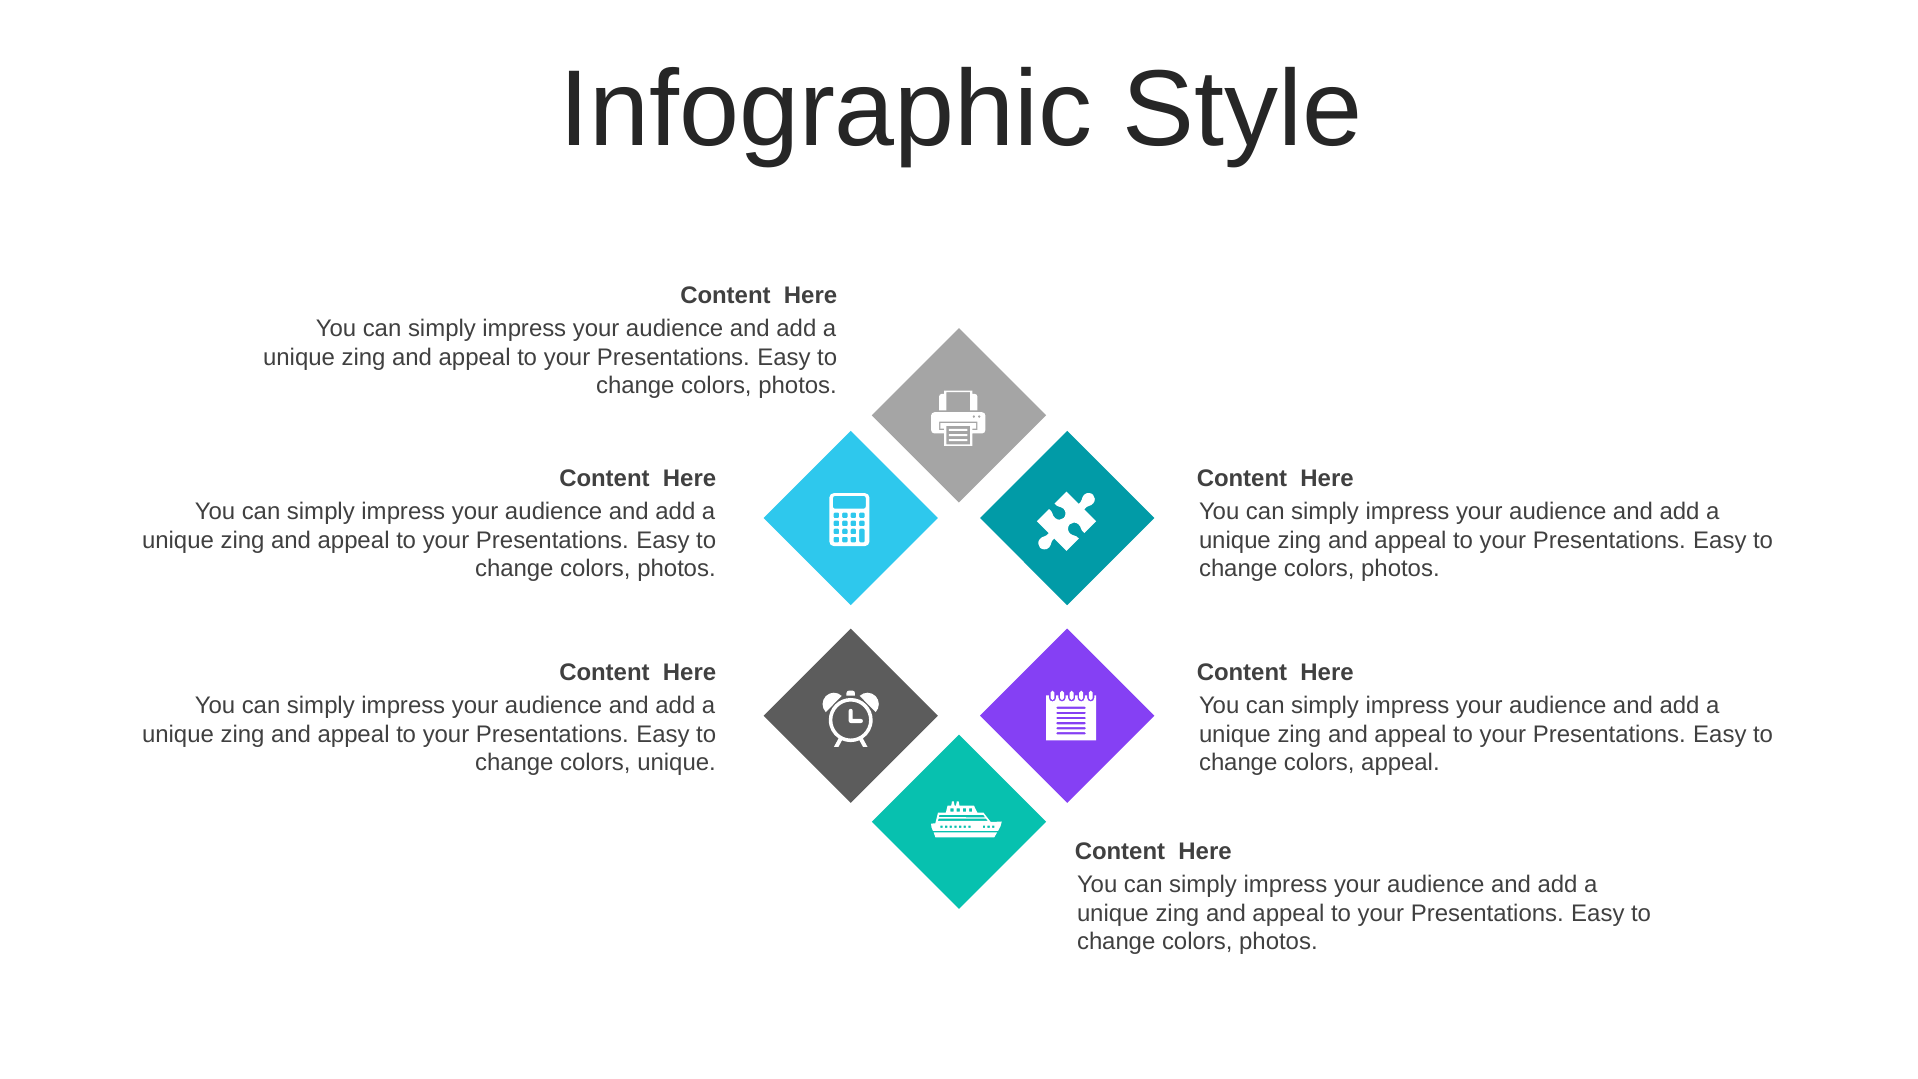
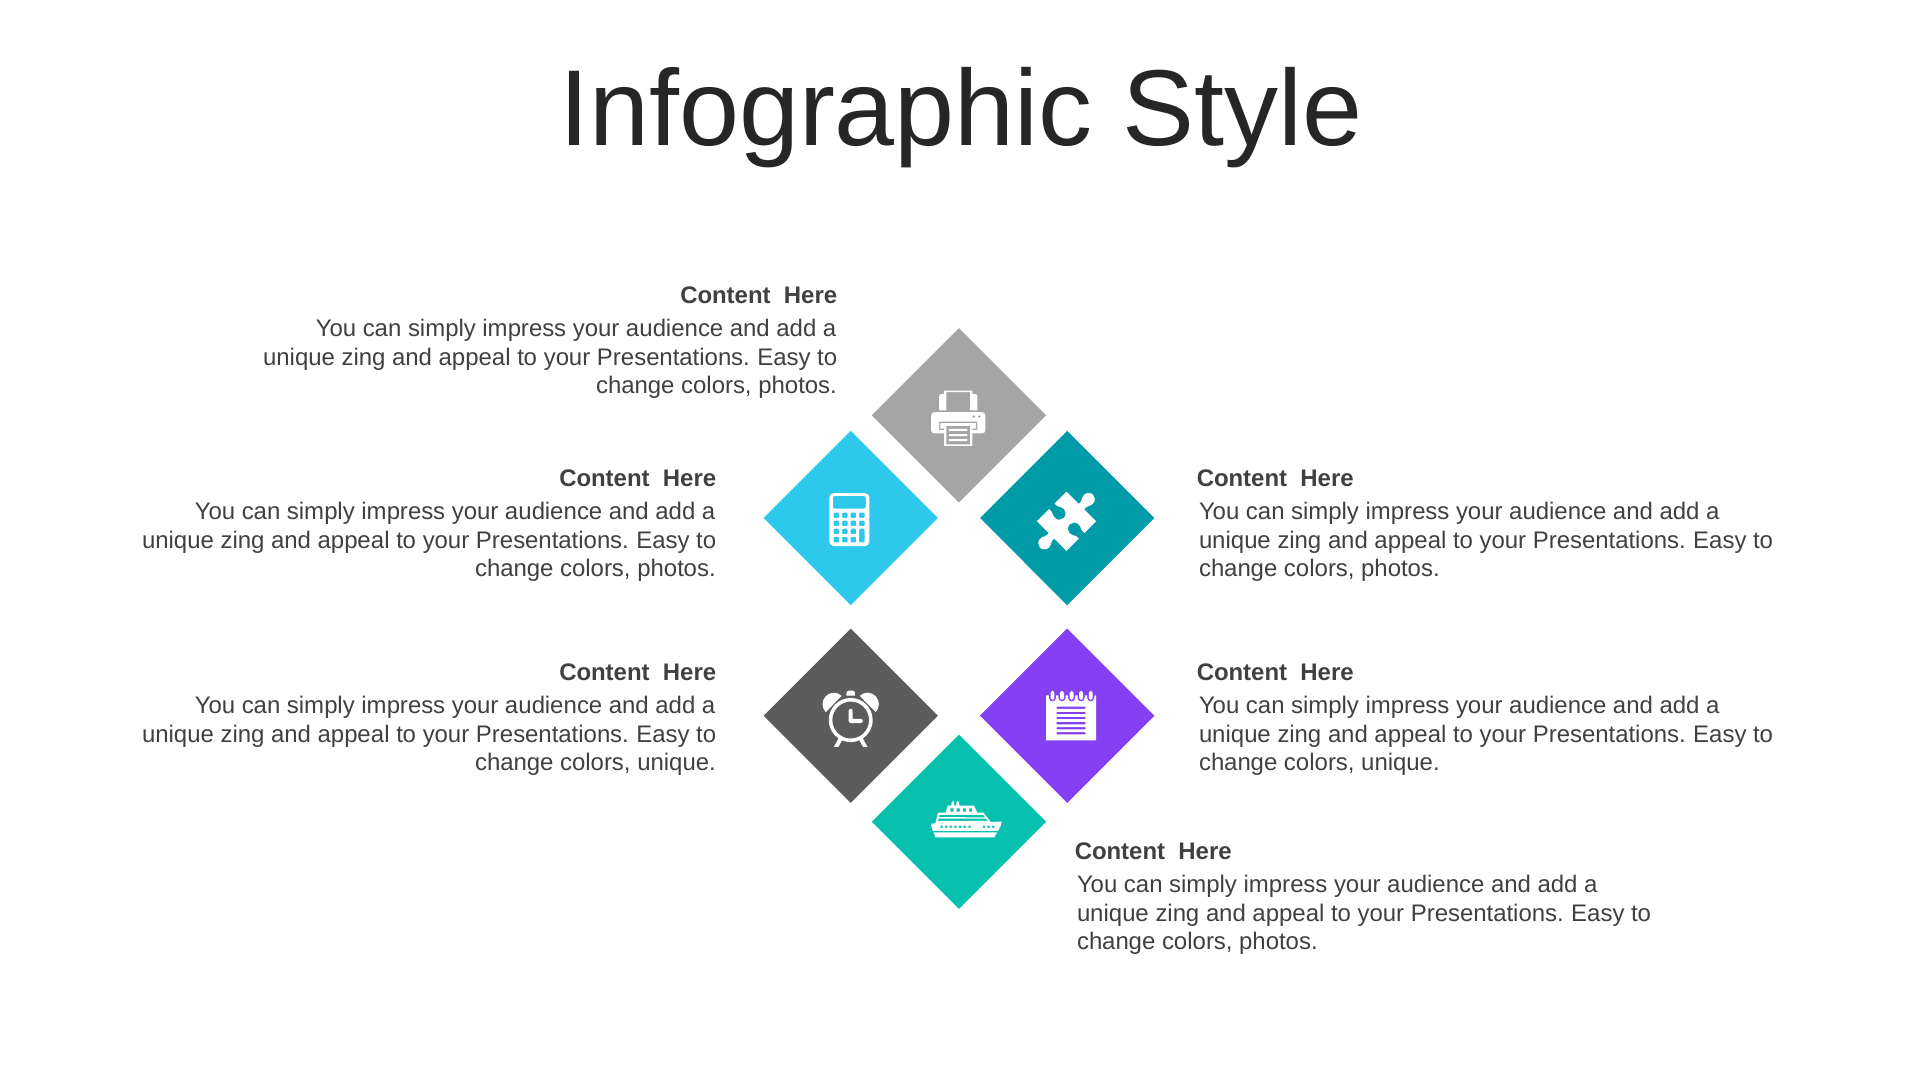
appeal: appeal -> unique (1400, 763)
